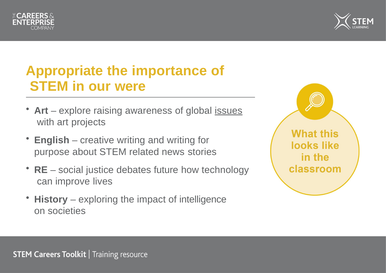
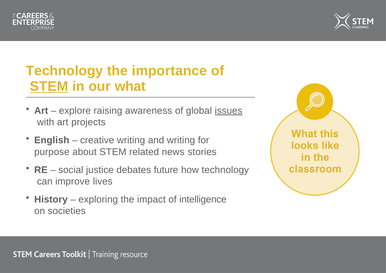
Appropriate: Appropriate -> Technology (65, 71)
STEM underline: none -> present (49, 86)
were: were -> what (130, 86)
